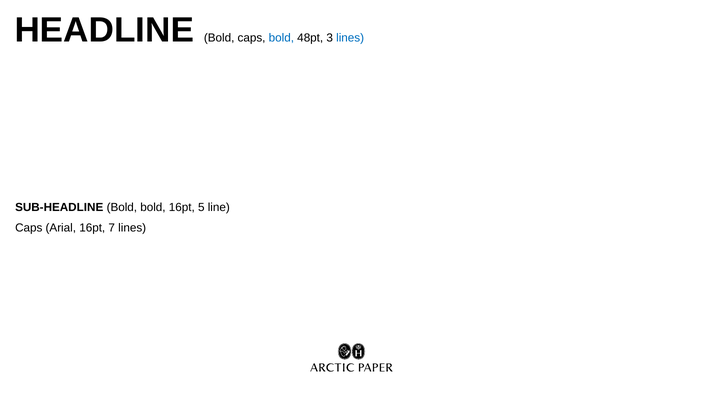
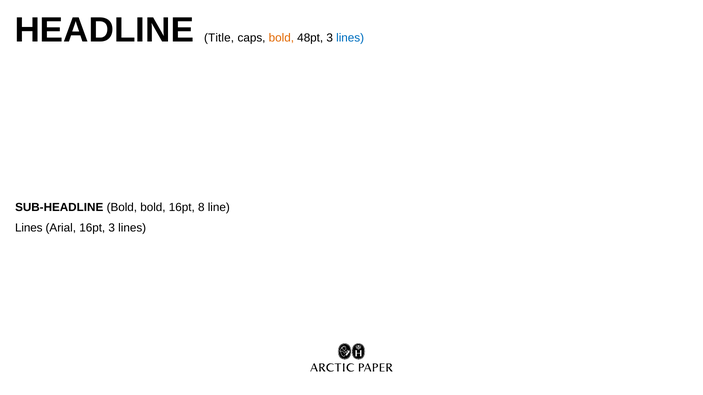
HEADLINE Bold: Bold -> Title (219, 38)
bold colour: blue -> orange (281, 38)
5: 5 -> 8 (201, 208)
Caps: Caps -> Lines (29, 228)
16pt 7: 7 -> 3 (112, 228)
